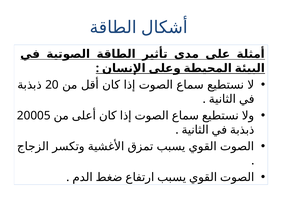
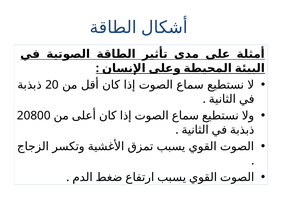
20005: 20005 -> 20800 (34, 115)
